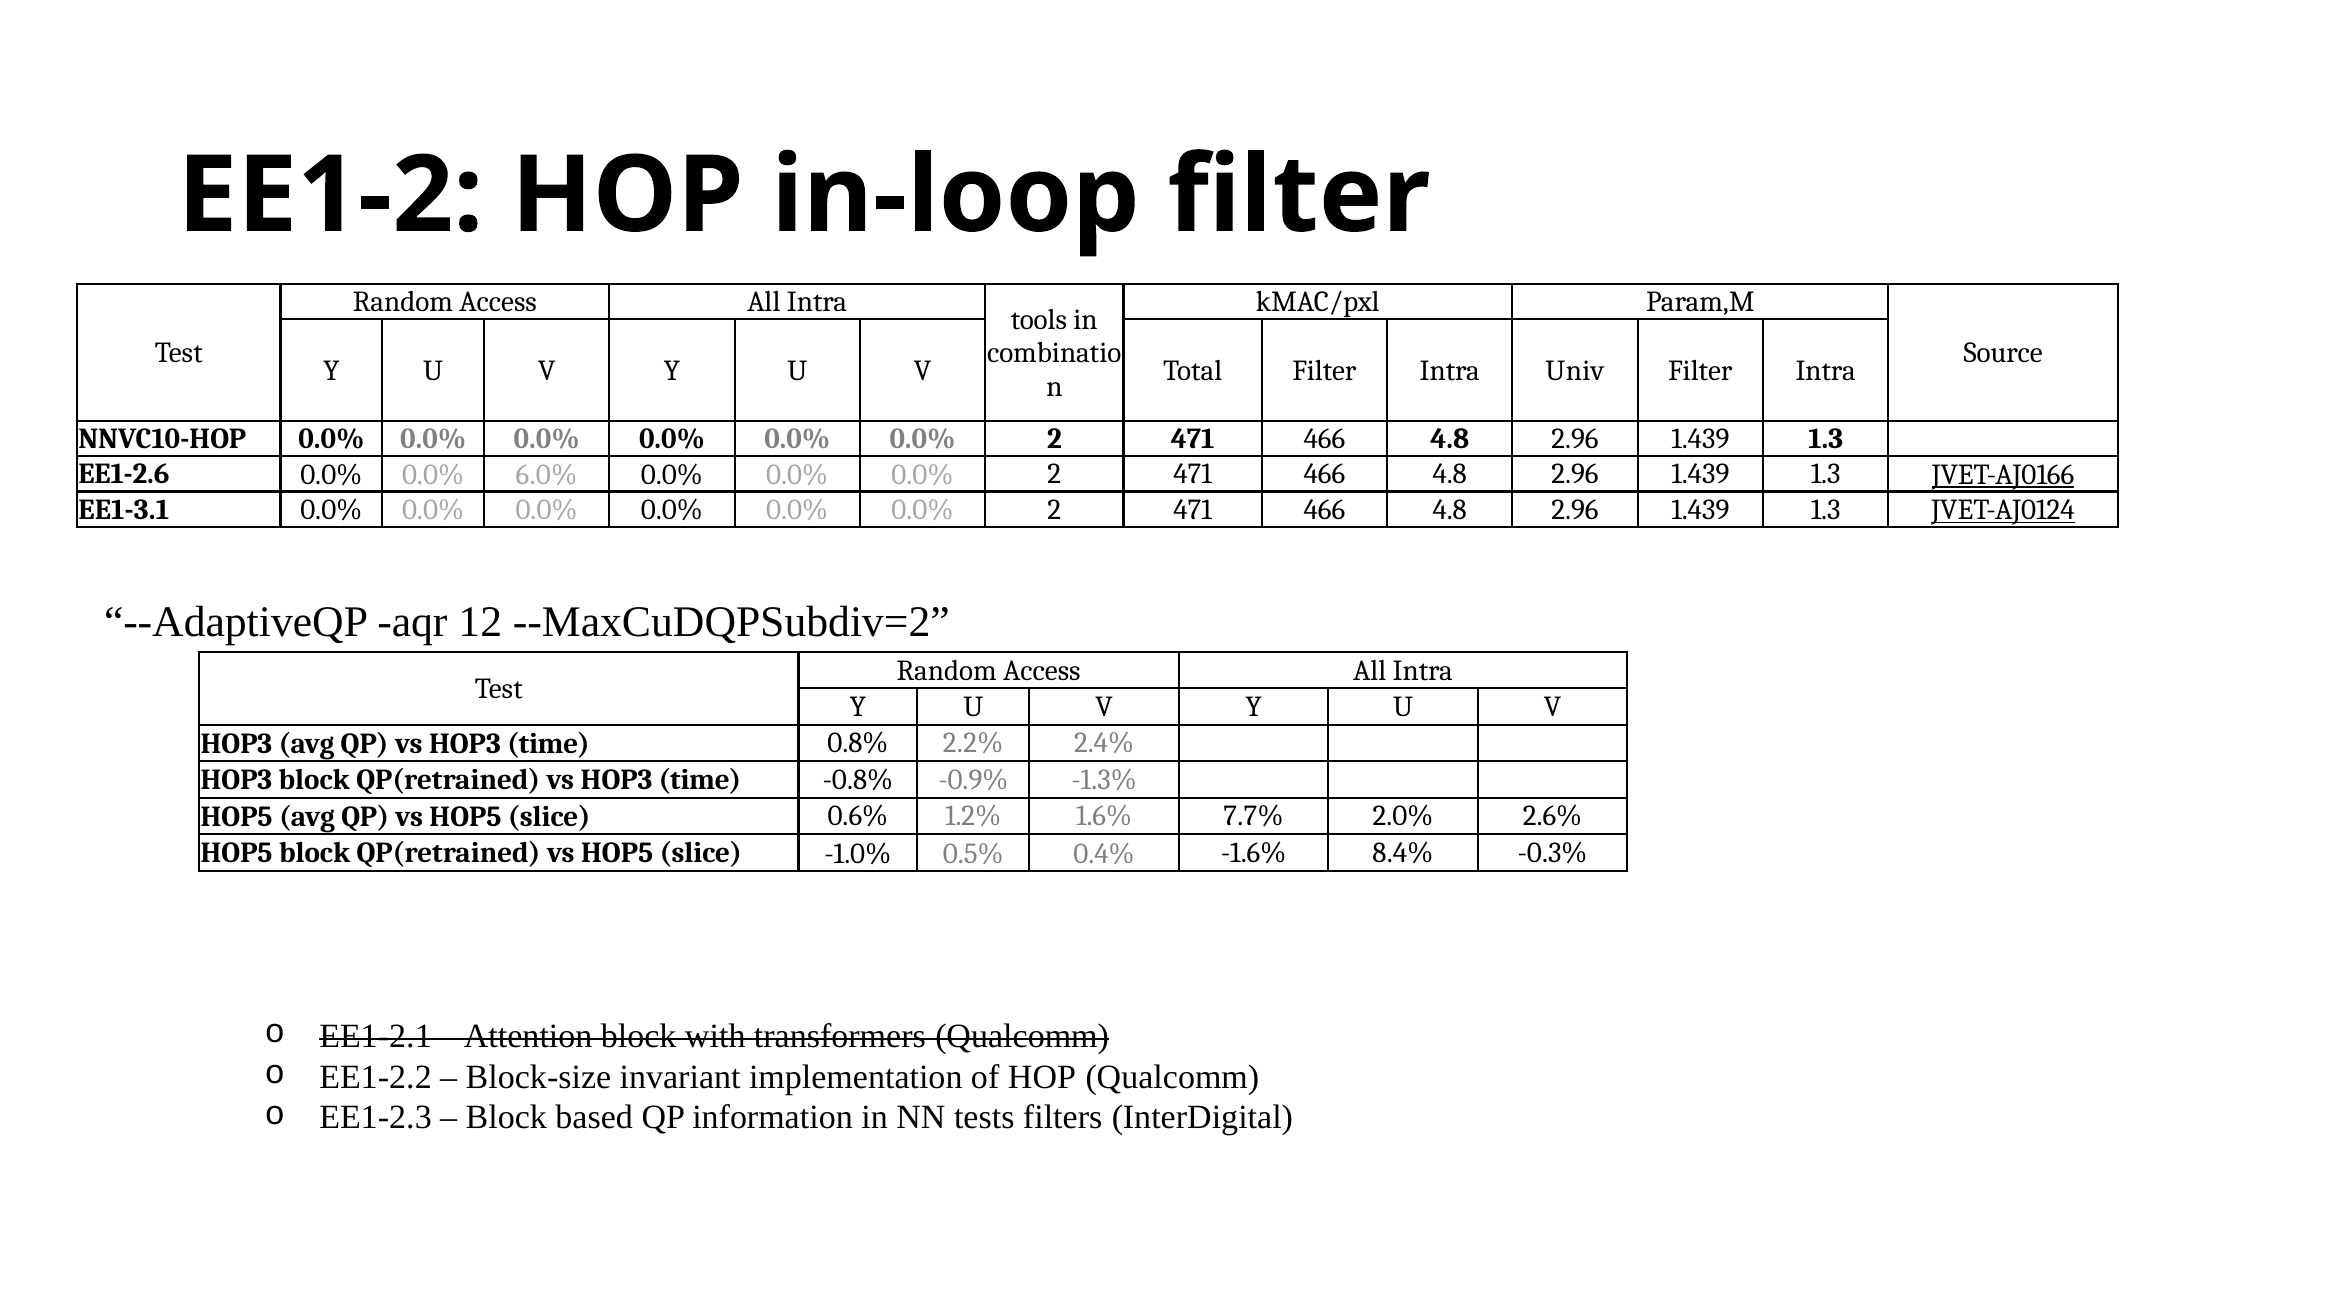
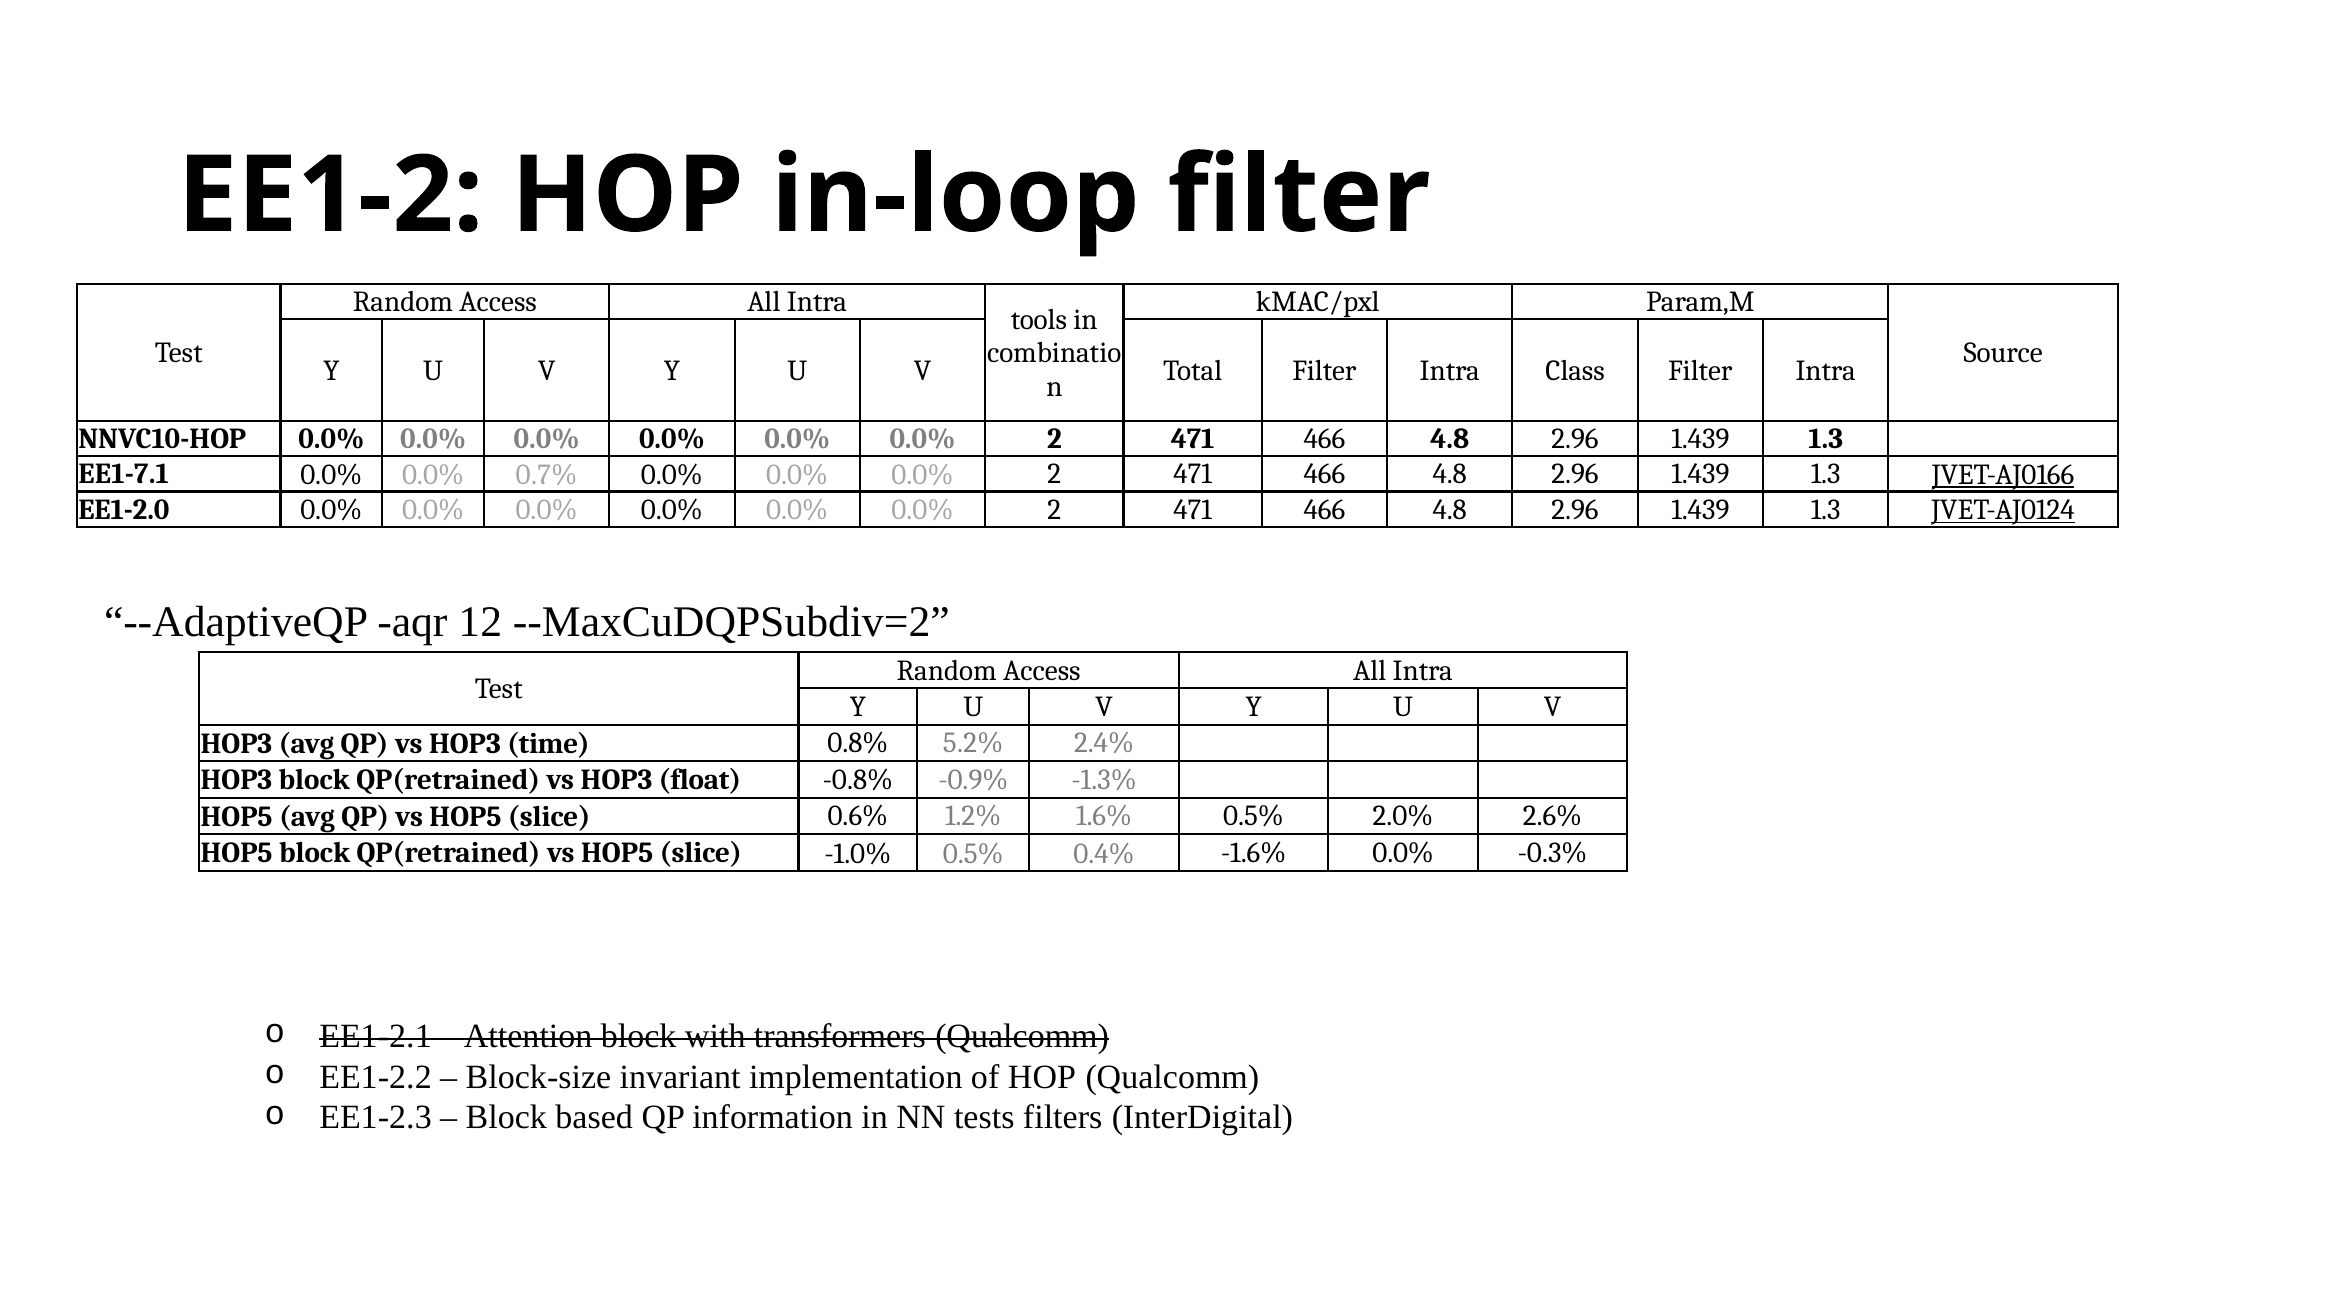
Univ: Univ -> Class (1575, 371)
EE1-2.6: EE1-2.6 -> EE1-7.1 (124, 475)
6.0%: 6.0% -> 0.7% (546, 475)
EE1-3.1: EE1-3.1 -> EE1-2.0 (124, 510)
2.2%: 2.2% -> 5.2% (973, 743)
QP(retrained vs HOP3 time: time -> float (700, 780)
1.6% 7.7%: 7.7% -> 0.5% (1254, 816)
-1.6% 8.4%: 8.4% -> 0.0% (1403, 853)
